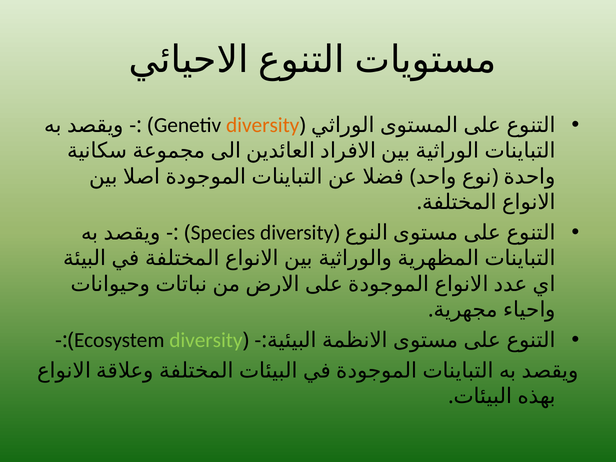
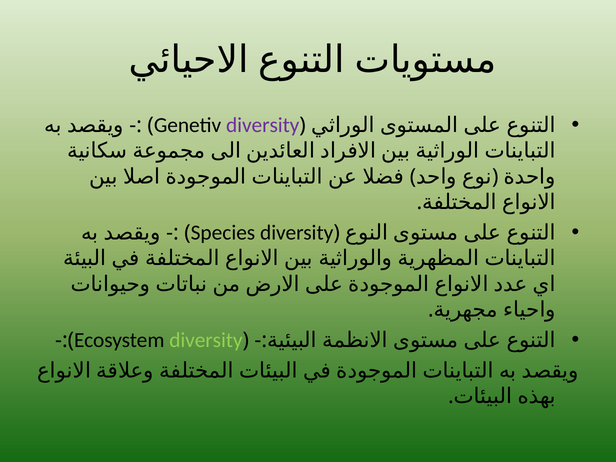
diversity colour: orange -> purple (263, 125)
